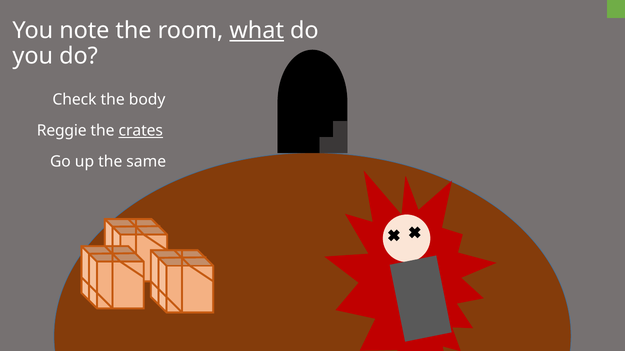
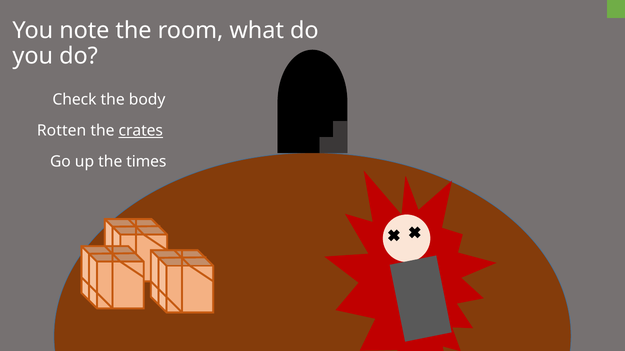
what underline: present -> none (257, 31)
Reggie: Reggie -> Rotten (62, 131)
same: same -> times (146, 162)
